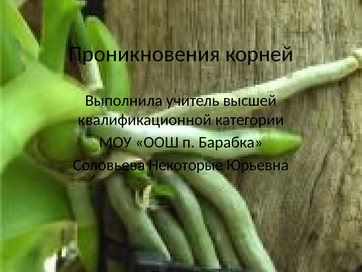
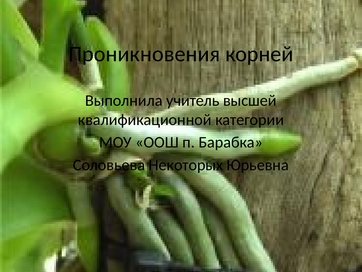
Некоторые: Некоторые -> Некоторых (186, 165)
